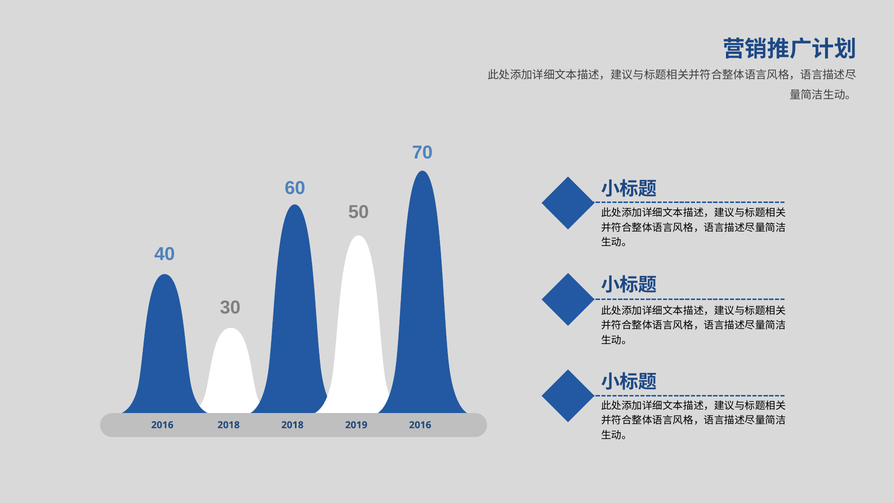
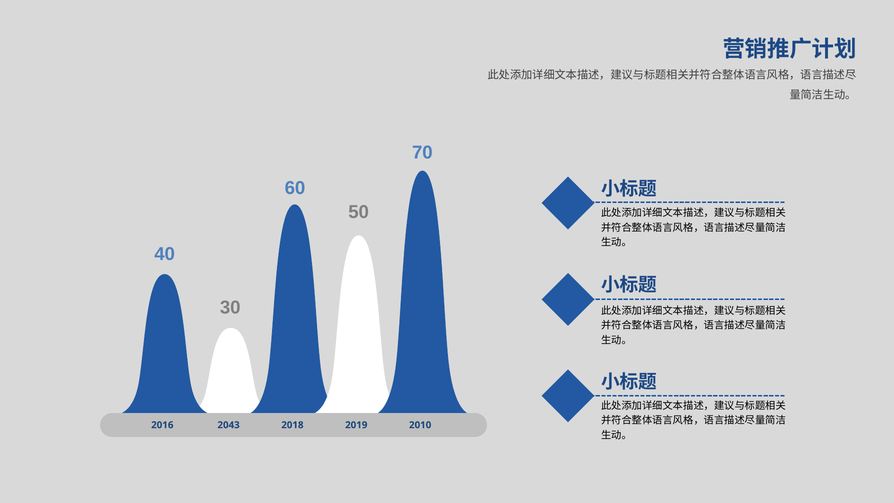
2018: 2018 -> 2043 (229, 425)
2016: 2016 -> 2010 (420, 425)
